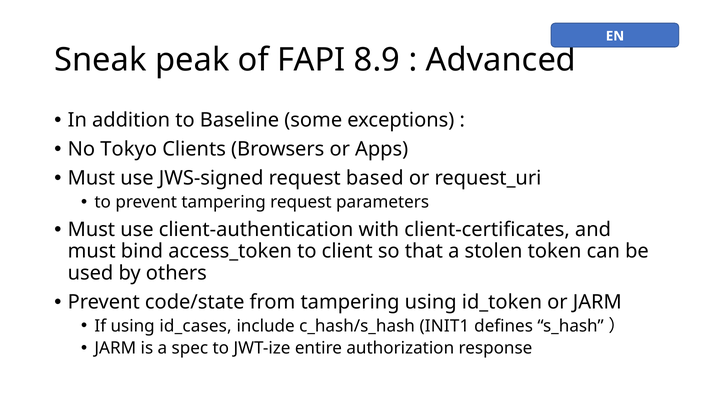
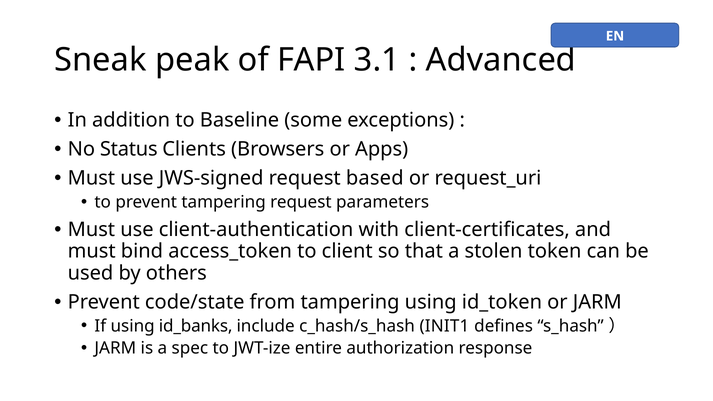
8.9: 8.9 -> 3.1 (377, 60)
Tokyo: Tokyo -> Status (129, 149)
id_cases: id_cases -> id_banks (196, 326)
